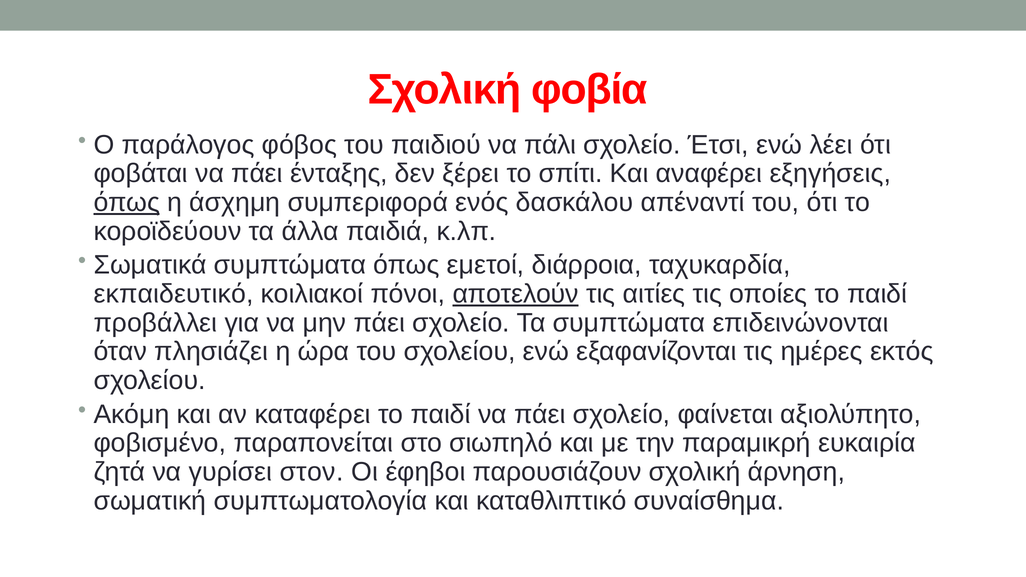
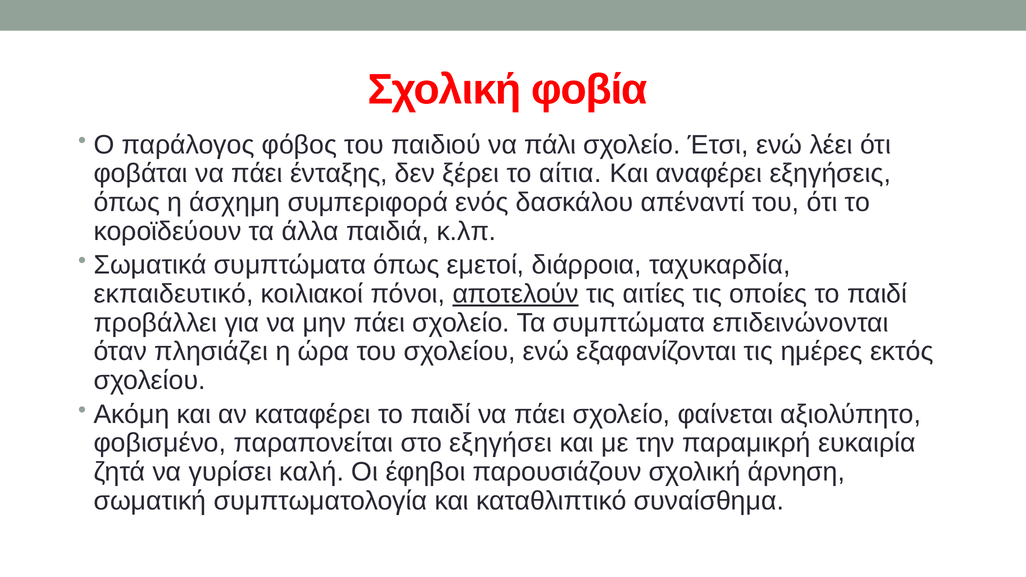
σπίτι: σπίτι -> αίτια (571, 174)
όπως underline: present -> none (127, 203)
σιωπηλό: σιωπηλό -> εξηγήσει (501, 443)
στον: στον -> καλή (312, 472)
